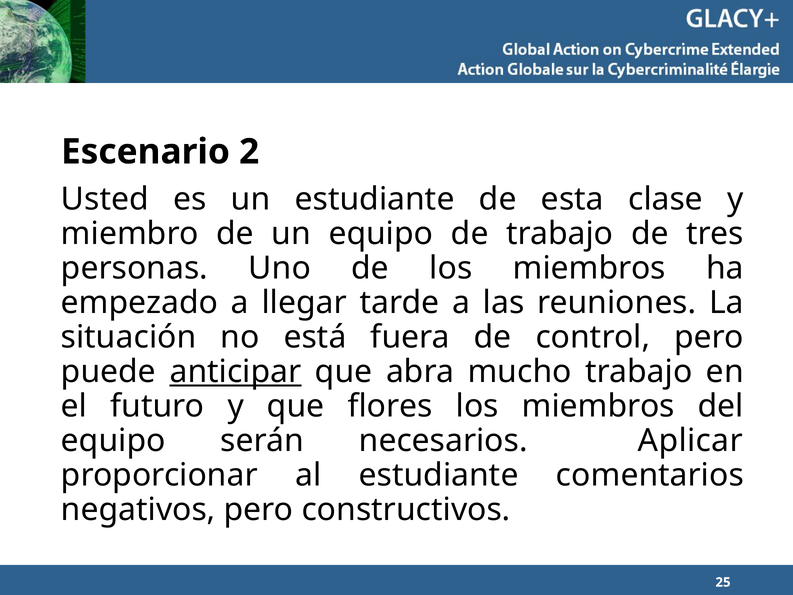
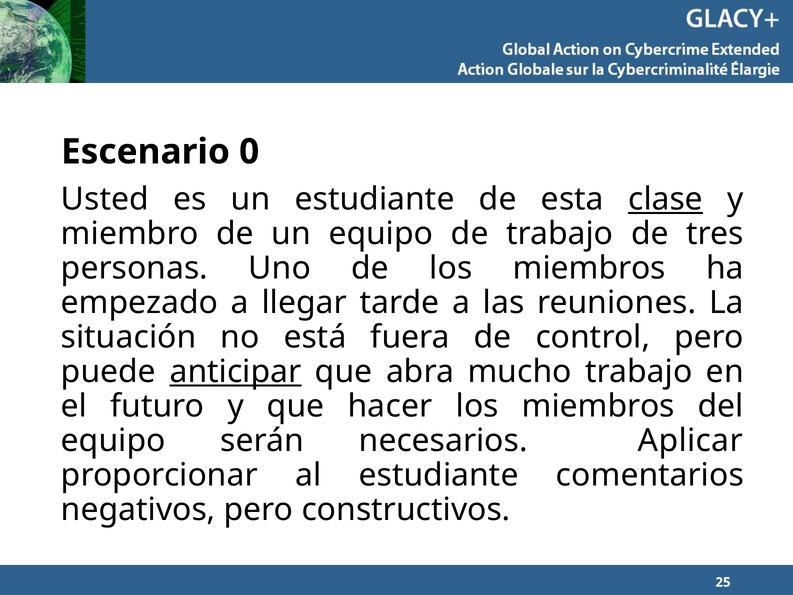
2: 2 -> 0 (249, 152)
clase underline: none -> present (666, 199)
flores: flores -> hacer (390, 406)
